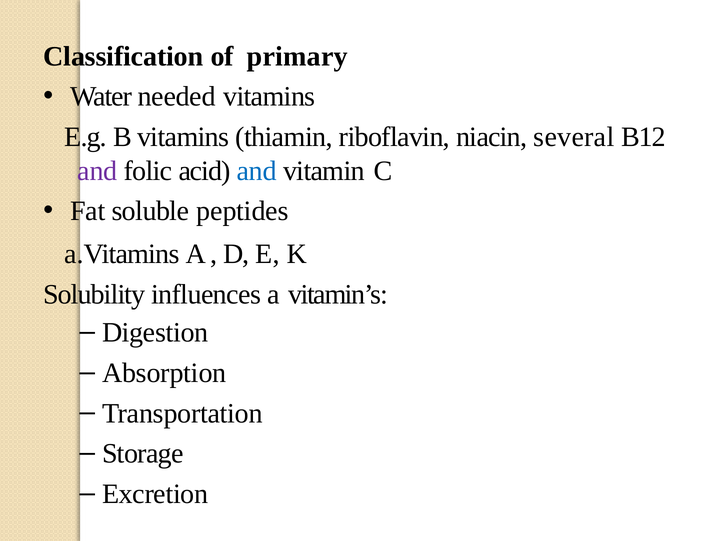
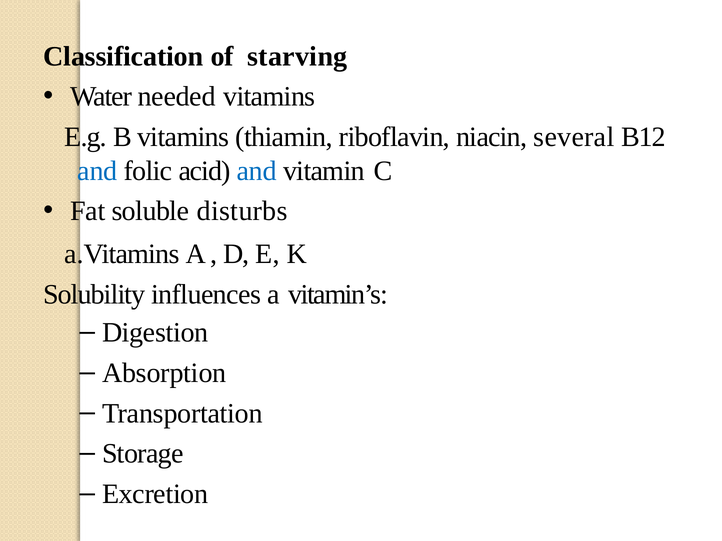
primary: primary -> starving (297, 56)
and colour: purple -> blue (97, 171)
peptides: peptides -> disturbs (242, 211)
